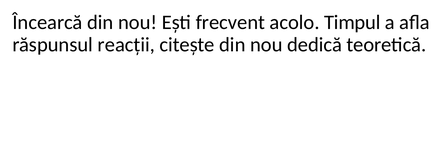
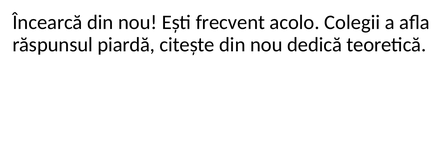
Timpul: Timpul -> Colegii (352, 23)
reacții: reacții -> piardă (126, 45)
